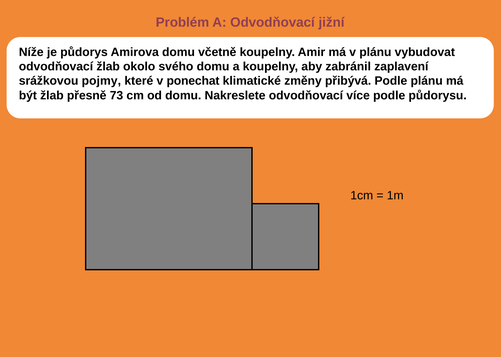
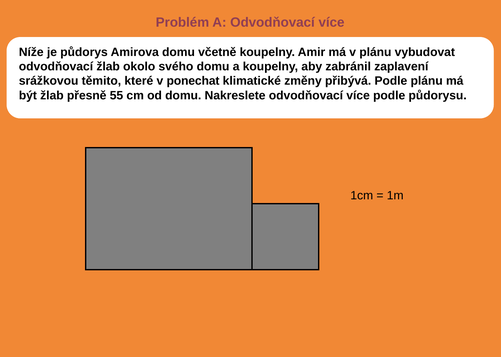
A Odvodňovací jižní: jižní -> více (332, 22)
pojmy: pojmy -> těmito (101, 81)
73: 73 -> 55 (116, 95)
